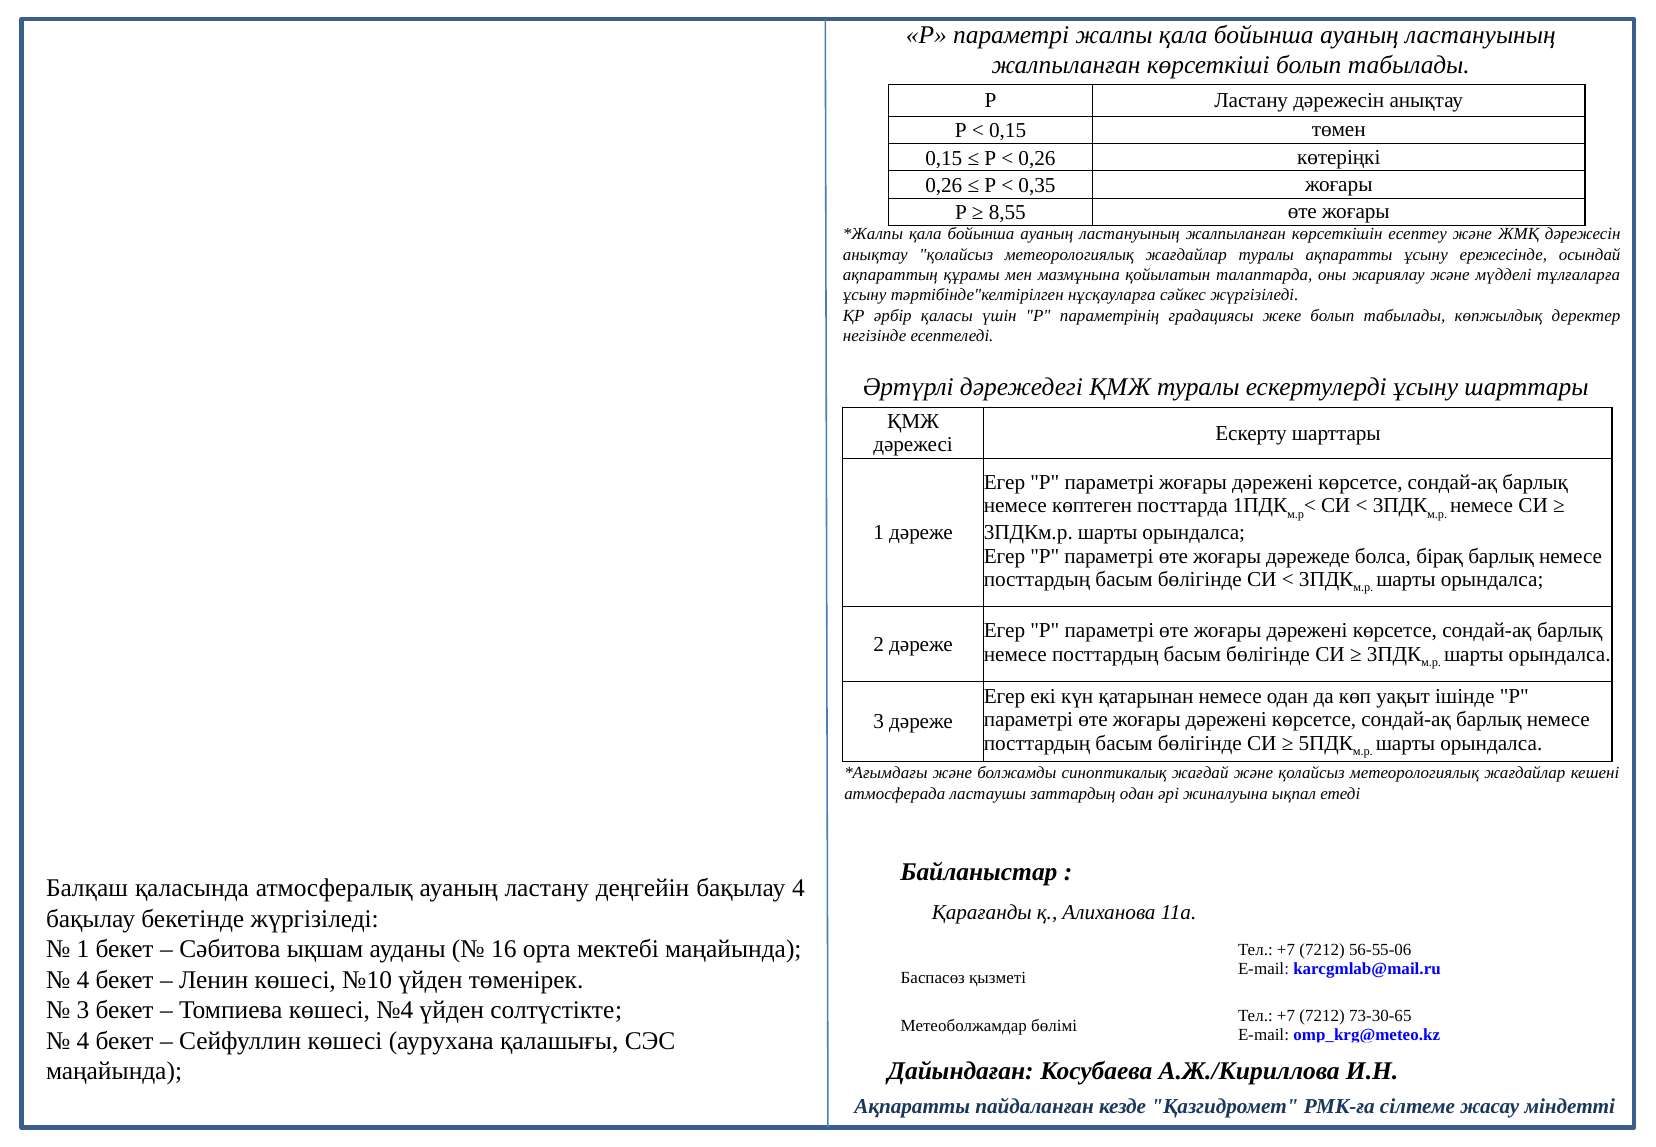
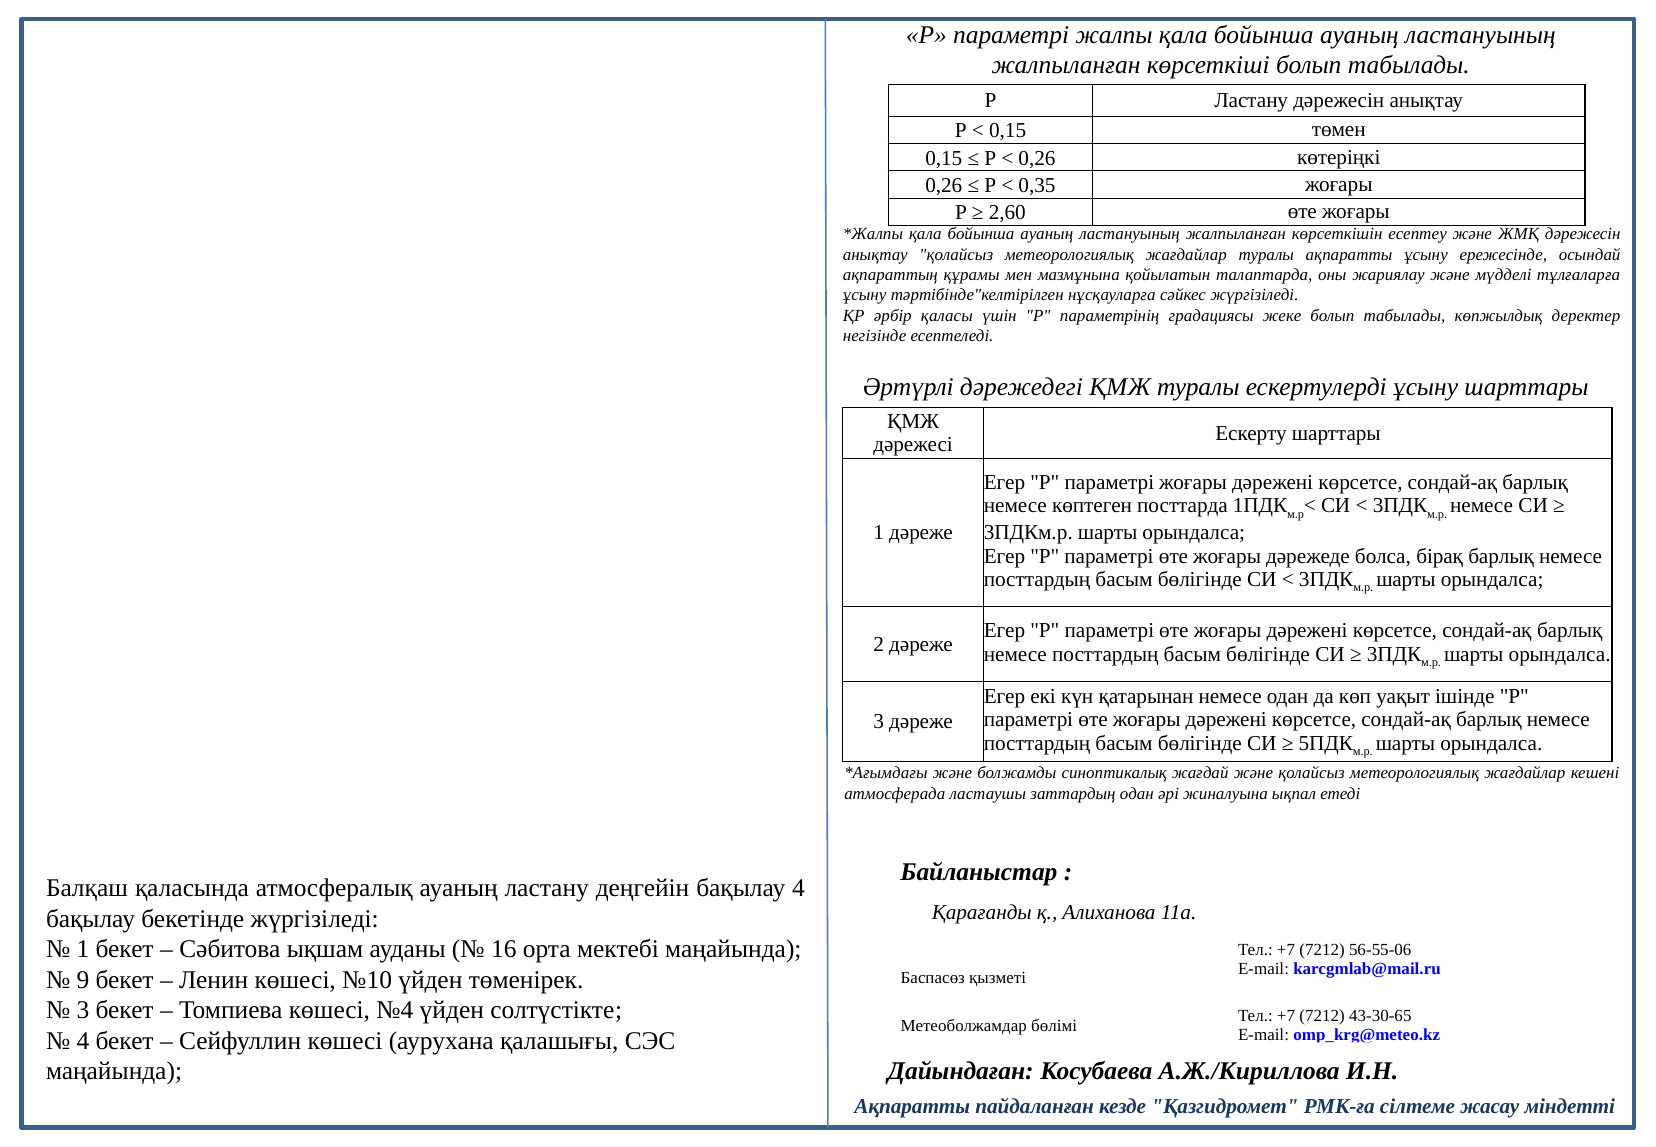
8,55: 8,55 -> 2,60 (1007, 213)
4: 4 -> 9 (83, 979)
73-30-65: 73-30-65 -> 43-30-65 (1380, 1016)
